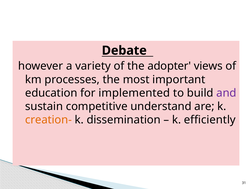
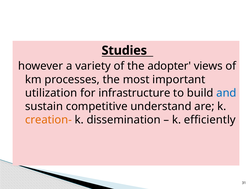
Debate: Debate -> Studies (124, 51)
education: education -> utilization (51, 93)
implemented: implemented -> infrastructure (134, 93)
and colour: purple -> blue (226, 93)
